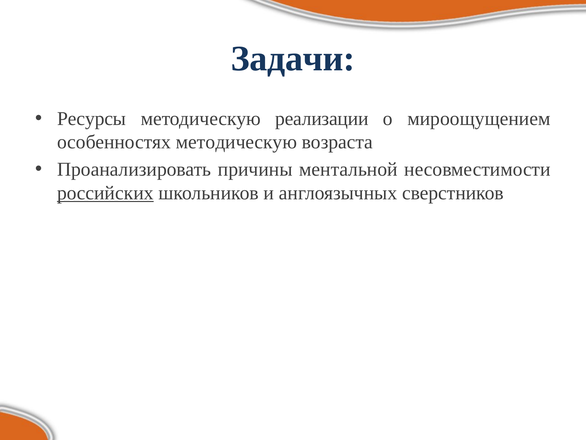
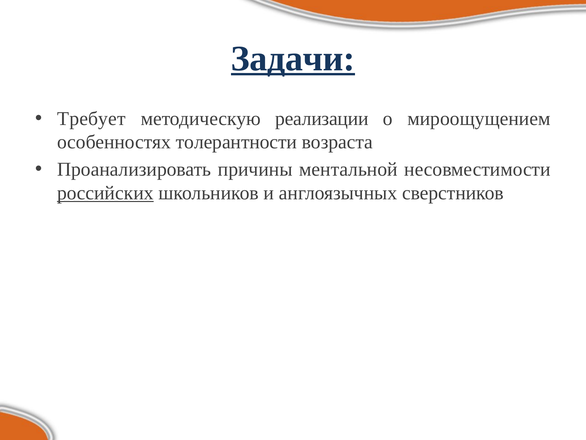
Задачи underline: none -> present (293, 59)
Ресурсы: Ресурсы -> Требует (91, 119)
особенностях методическую: методическую -> толерантности (236, 142)
